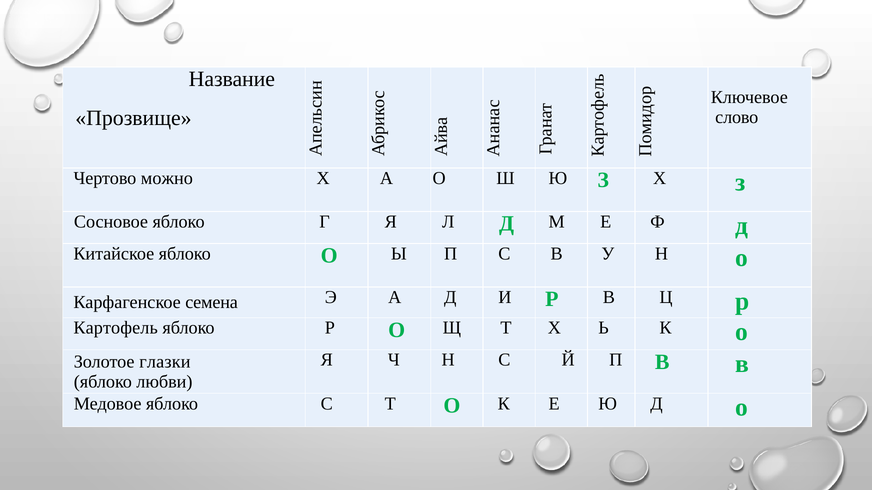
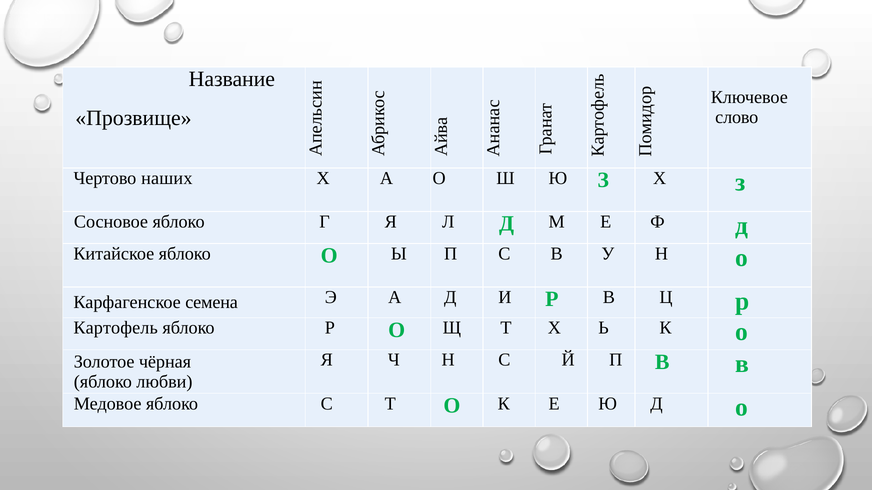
можно: можно -> наших (167, 178)
глазки: глазки -> чёрная (165, 362)
